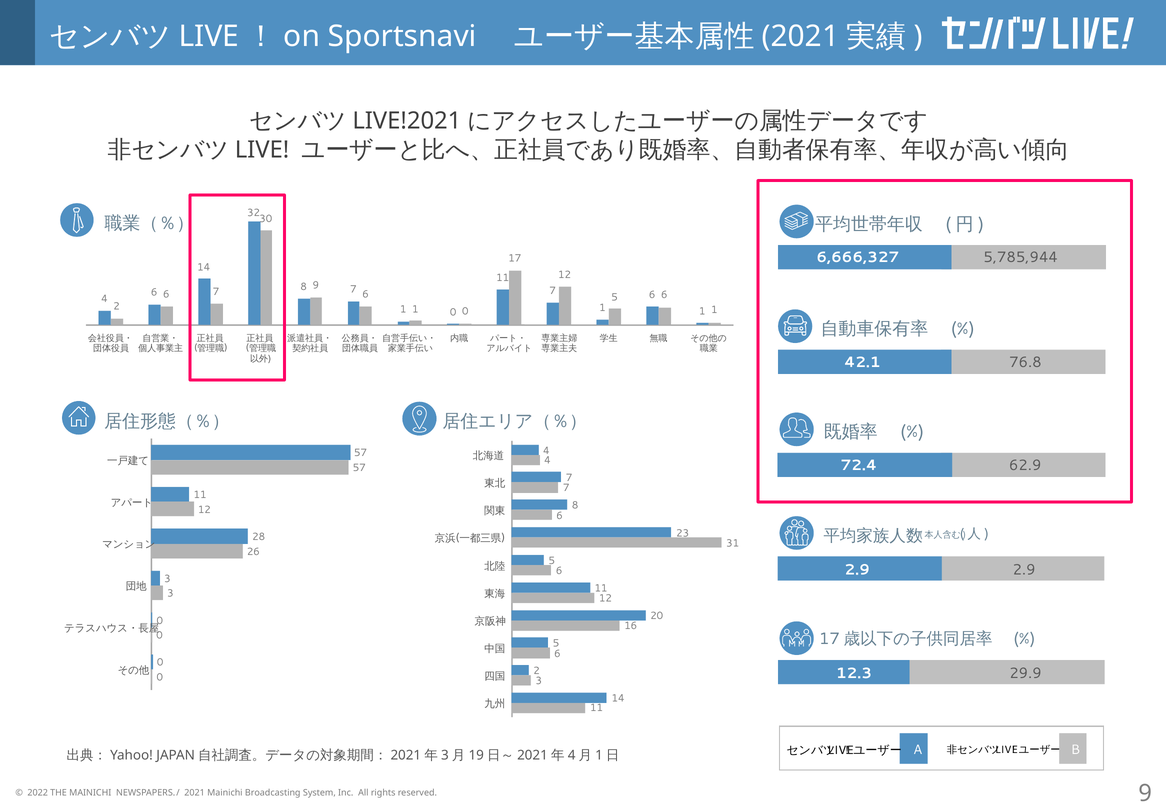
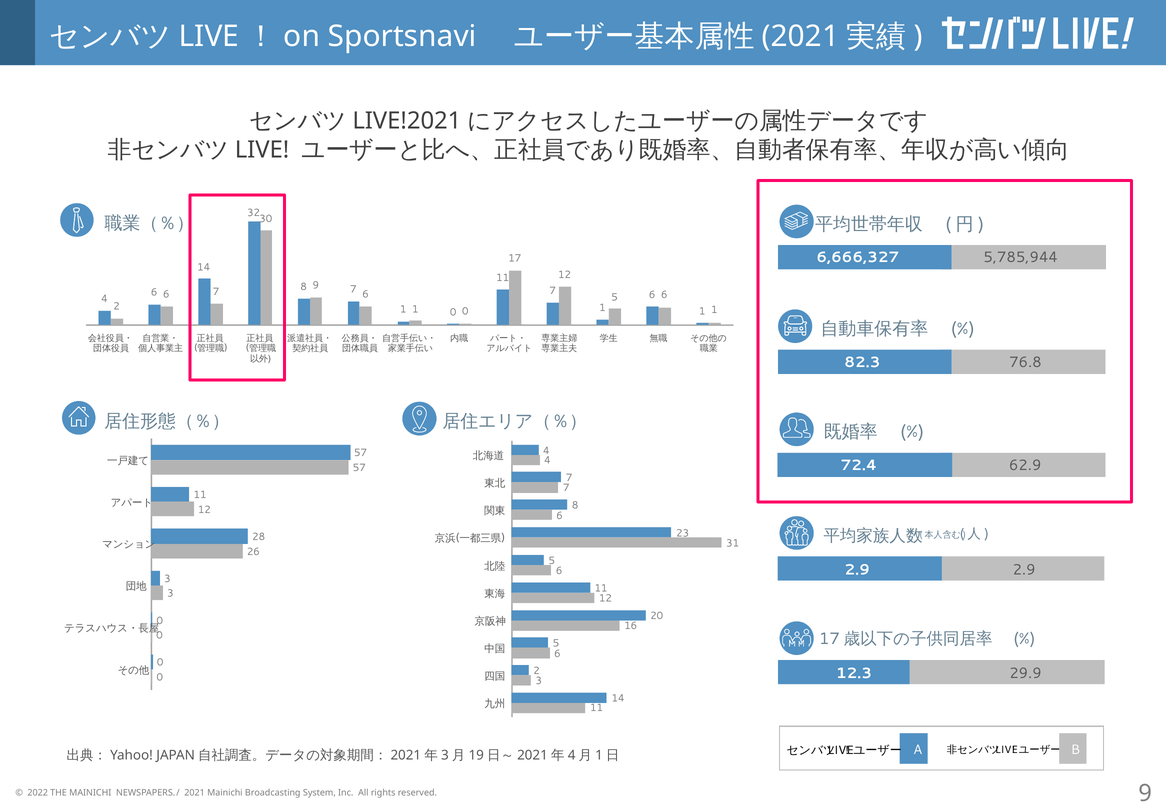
42.1: 42.1 -> 82.3 (862, 362)
